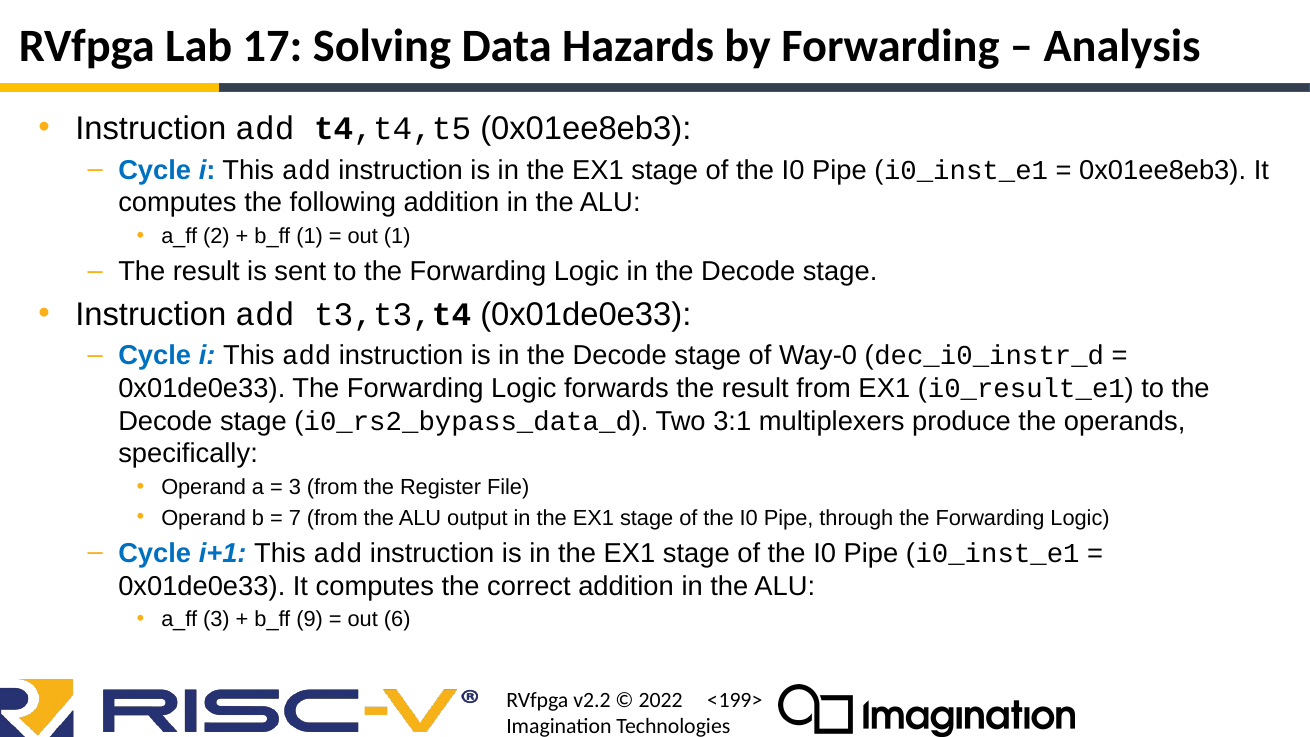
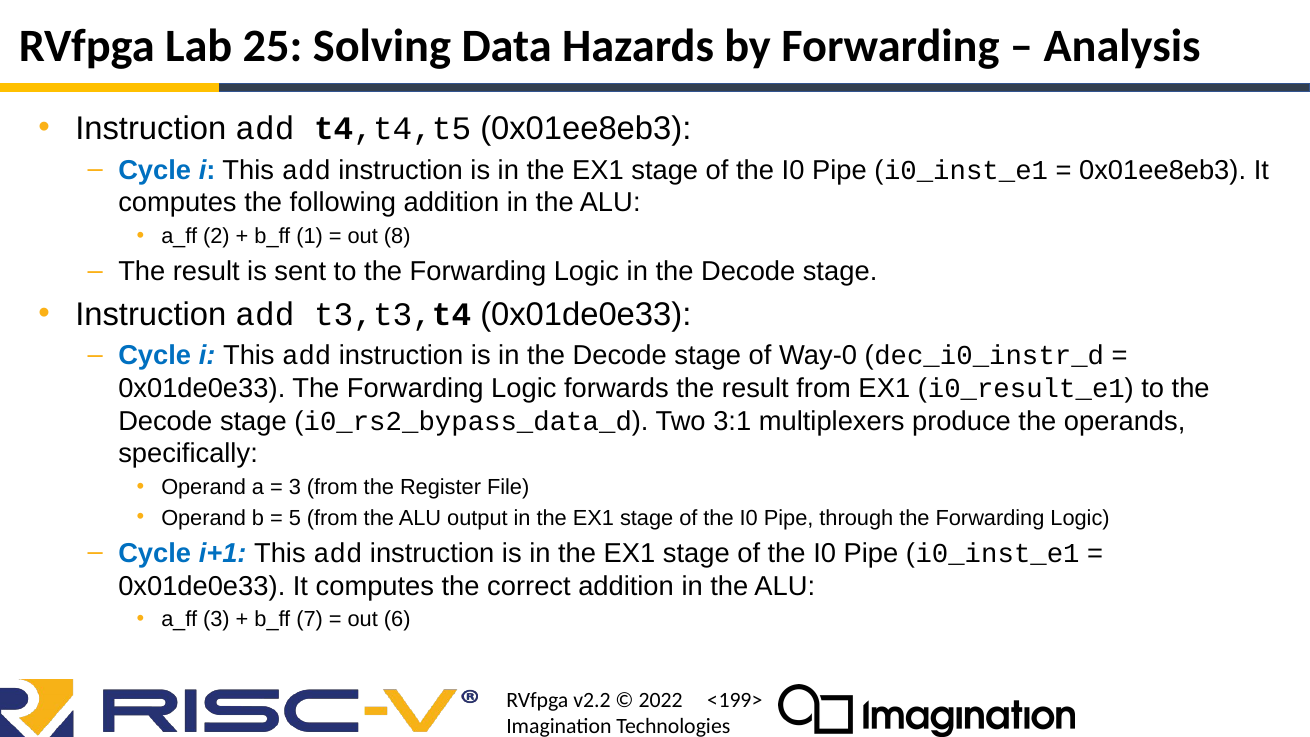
17: 17 -> 25 (273, 46)
out 1: 1 -> 8 (397, 236)
7: 7 -> 5 (295, 518)
9: 9 -> 7 (310, 619)
